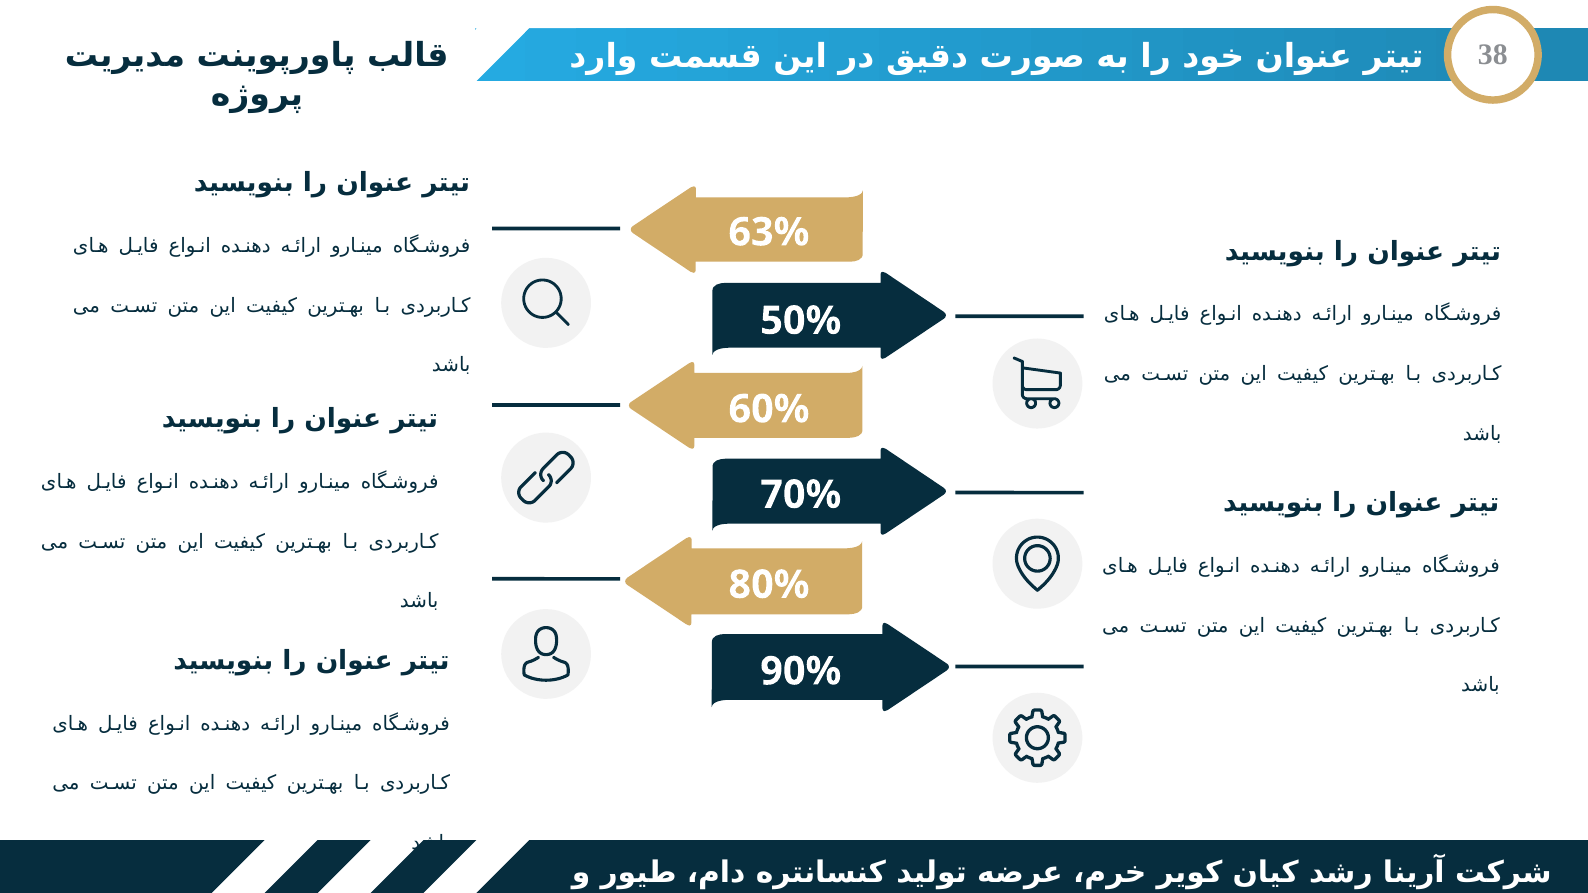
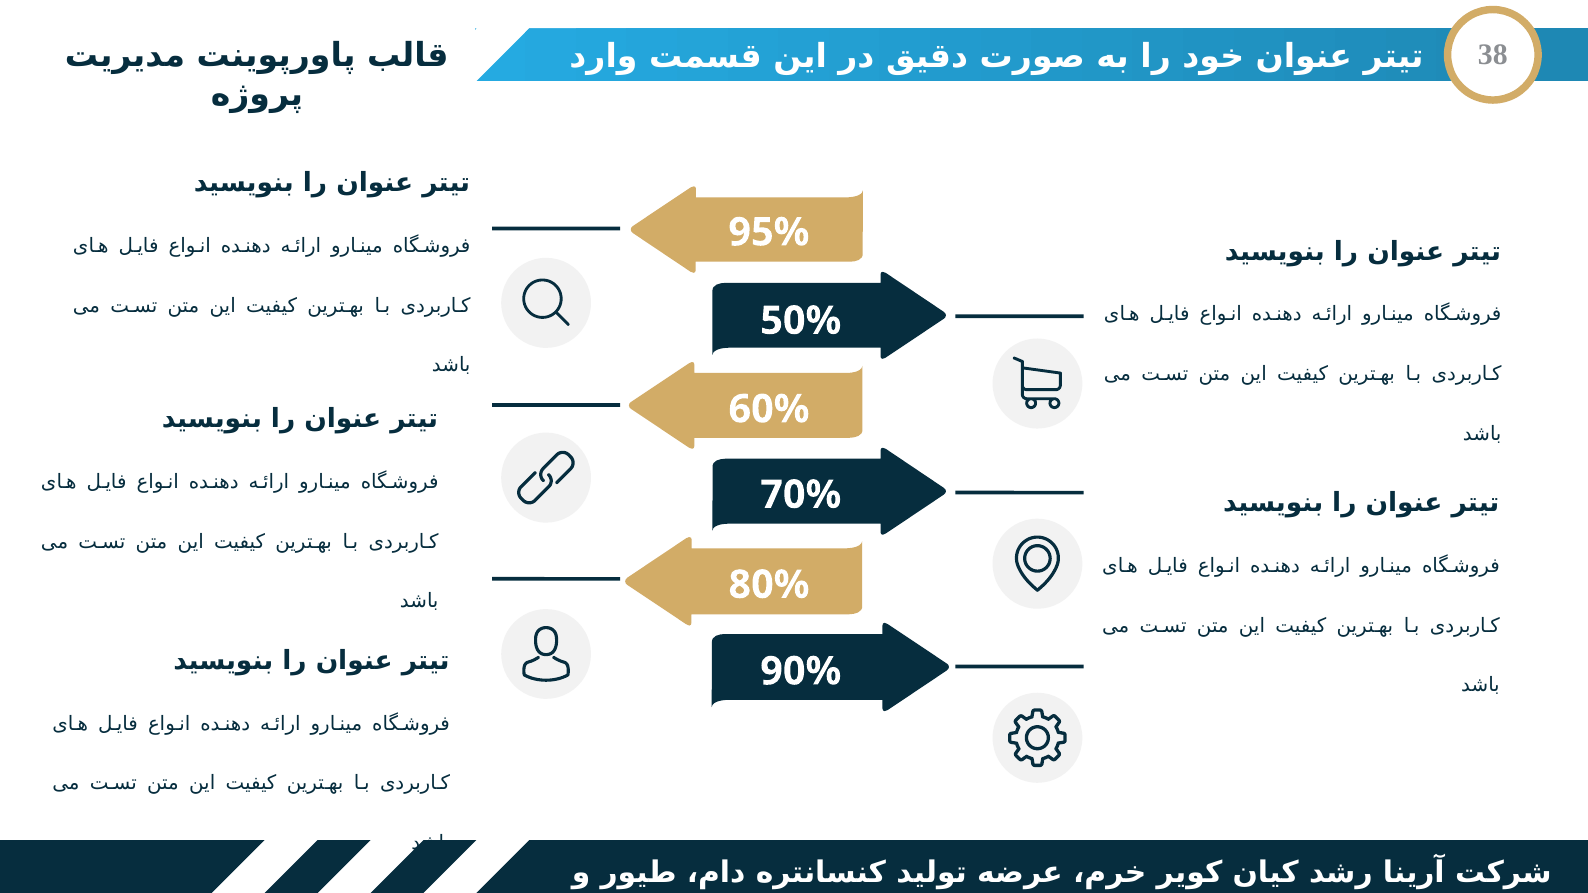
63%: 63% -> 95% (769, 232)
